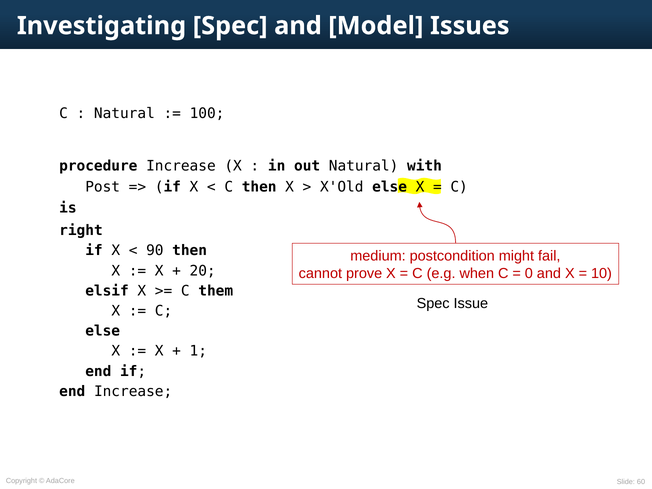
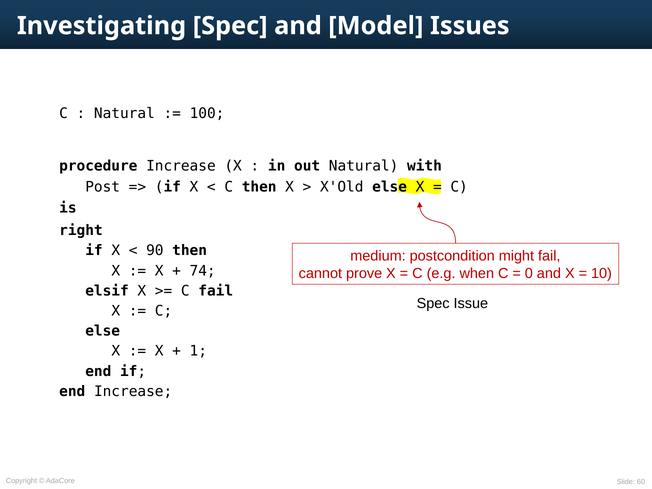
20: 20 -> 74 (203, 271)
C them: them -> fail (216, 291)
